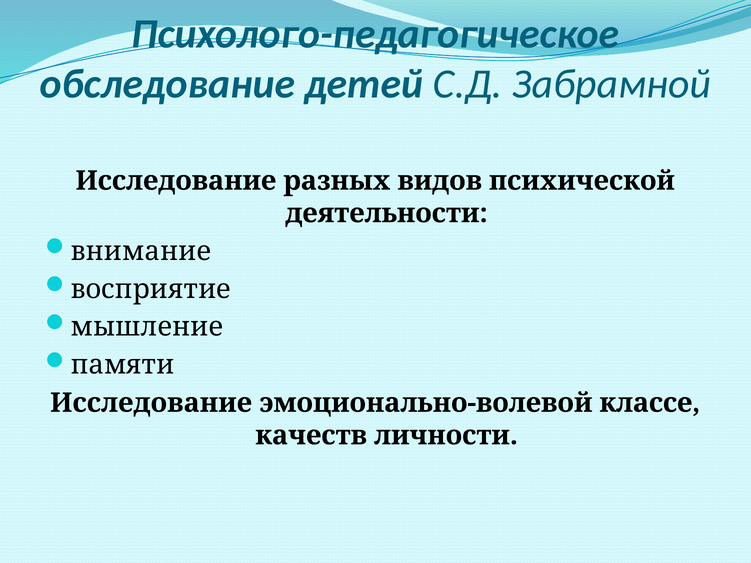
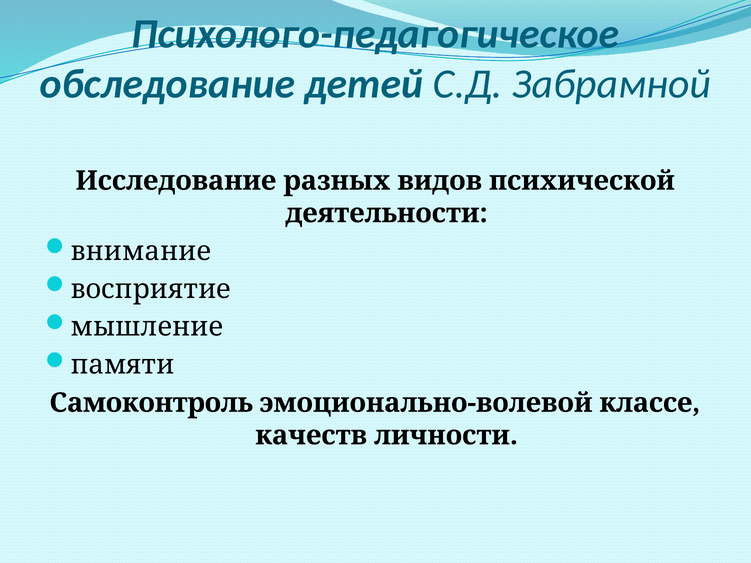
Исследование: Исследование -> Самоконтроль (151, 403)
